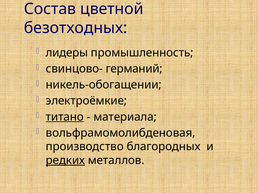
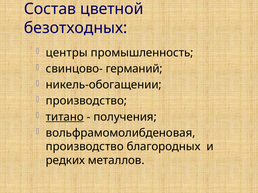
лидеры: лидеры -> центры (67, 53)
электроёмкие: электроёмкие -> производство (86, 101)
материала: материала -> получения (125, 117)
редких underline: present -> none (65, 161)
